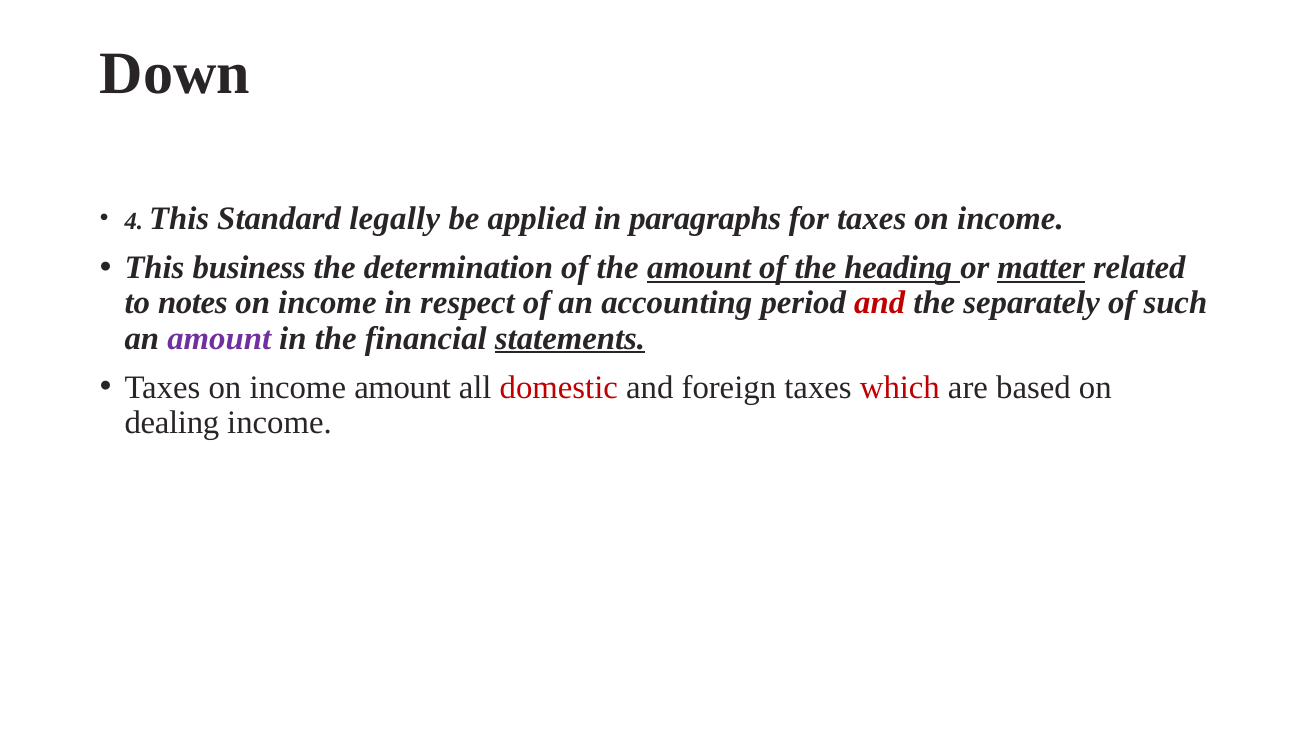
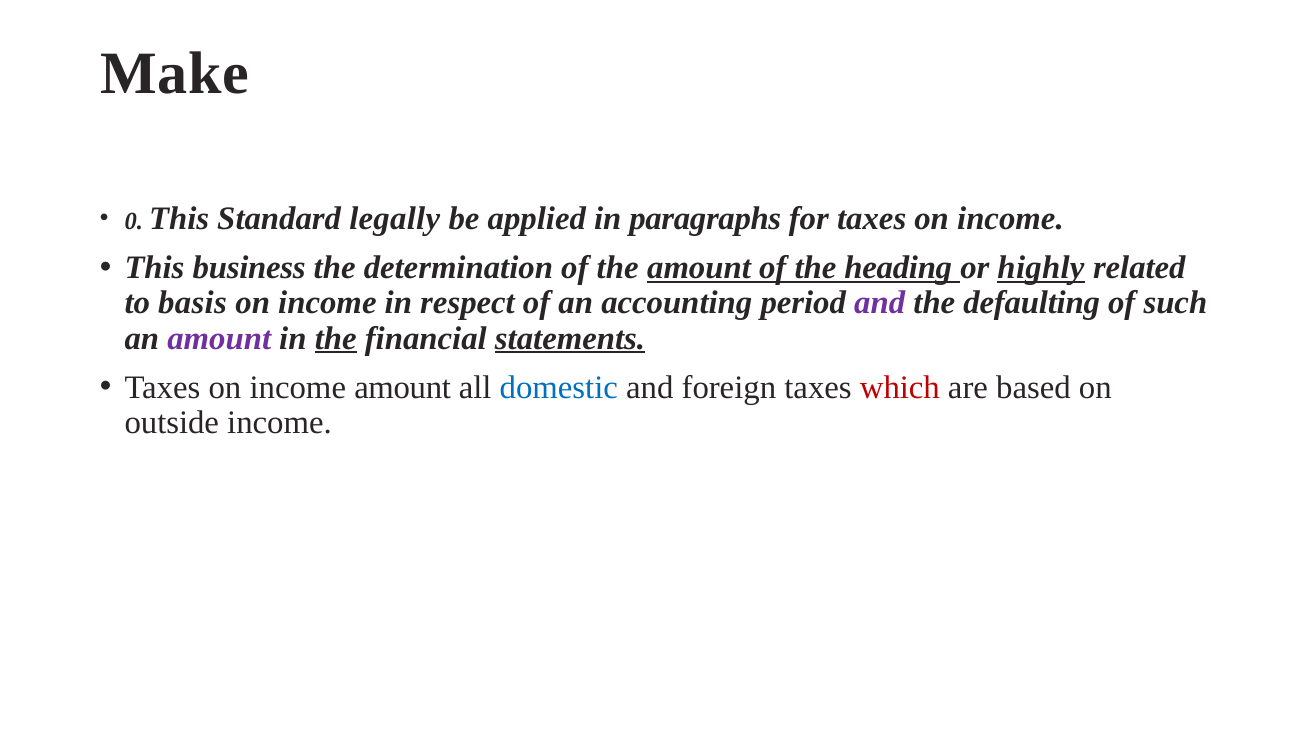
Down: Down -> Make (175, 74)
4: 4 -> 0 (134, 221)
matter: matter -> highly (1041, 268)
notes: notes -> basis (193, 303)
and colour: red -> purple (880, 303)
separately: separately -> defaulting (1032, 303)
the underline: none -> present (336, 339)
domestic colour: red -> blue (559, 388)
dealing: dealing -> outside (172, 423)
